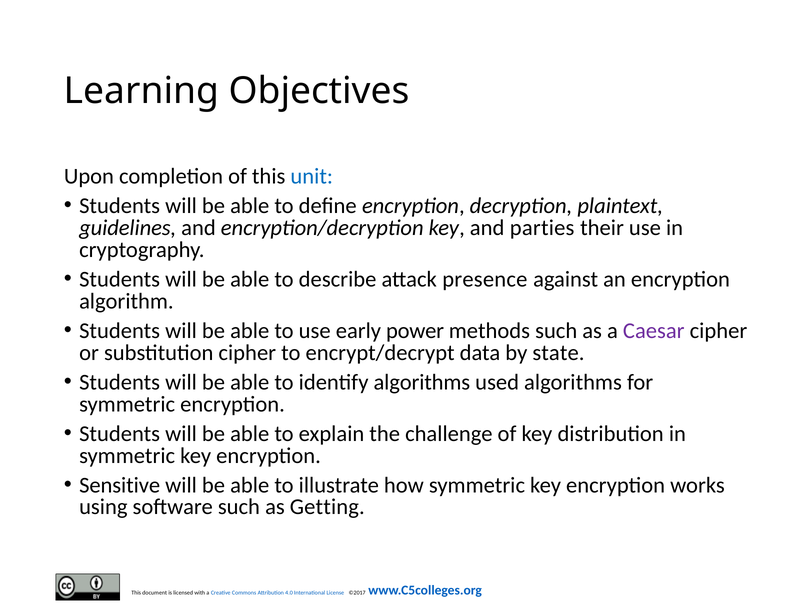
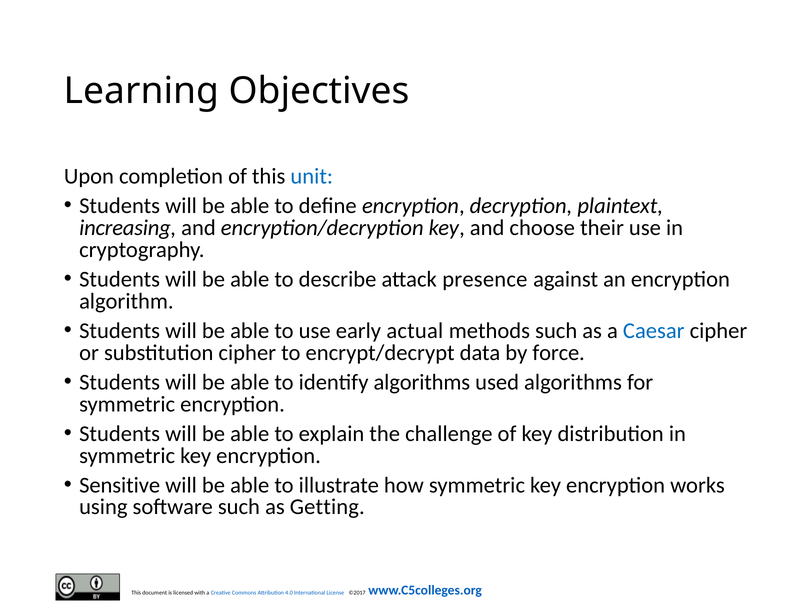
guidelines: guidelines -> increasing (128, 228)
parties: parties -> choose (542, 228)
power: power -> actual (415, 331)
Caesar colour: purple -> blue (654, 331)
state: state -> force (559, 353)
